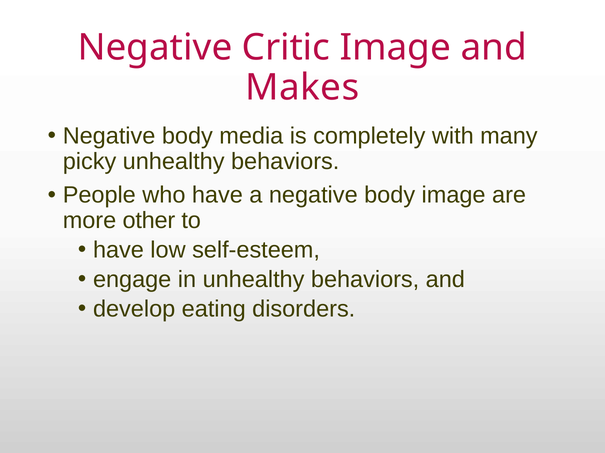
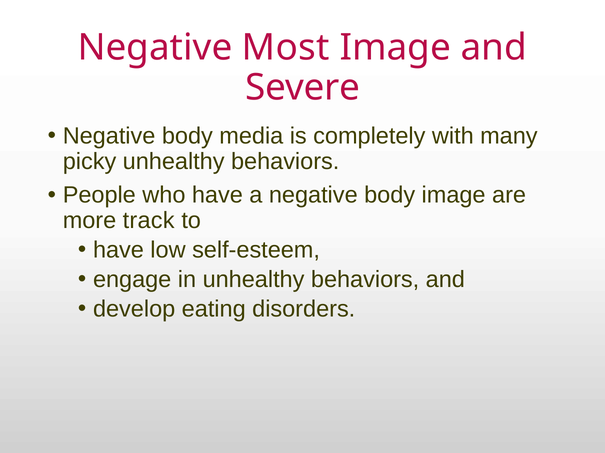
Critic: Critic -> Most (286, 48)
Makes: Makes -> Severe (303, 88)
other: other -> track (149, 221)
